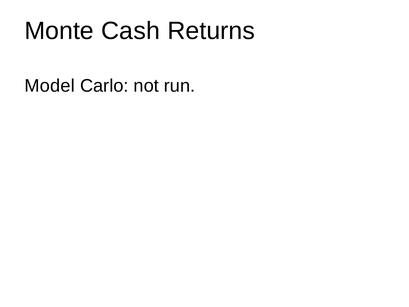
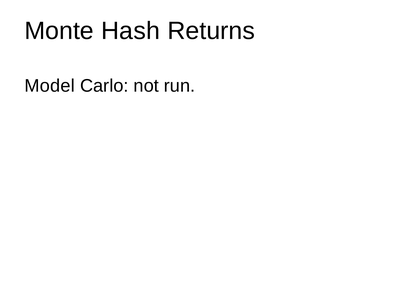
Cash: Cash -> Hash (131, 31)
